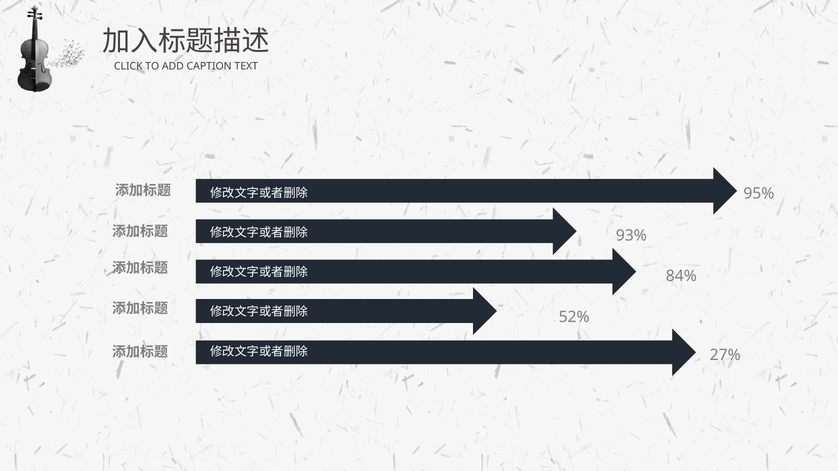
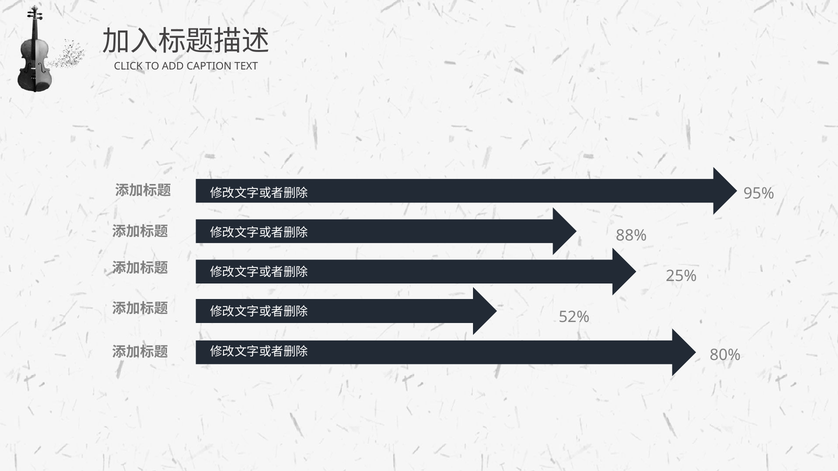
93%: 93% -> 88% (631, 236)
84%: 84% -> 25% (681, 276)
27%: 27% -> 80% (725, 356)
